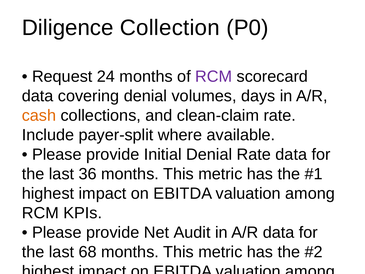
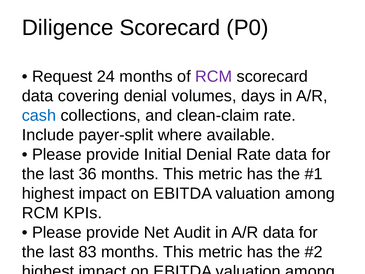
Diligence Collection: Collection -> Scorecard (170, 28)
cash colour: orange -> blue (39, 115)
68: 68 -> 83 (88, 252)
